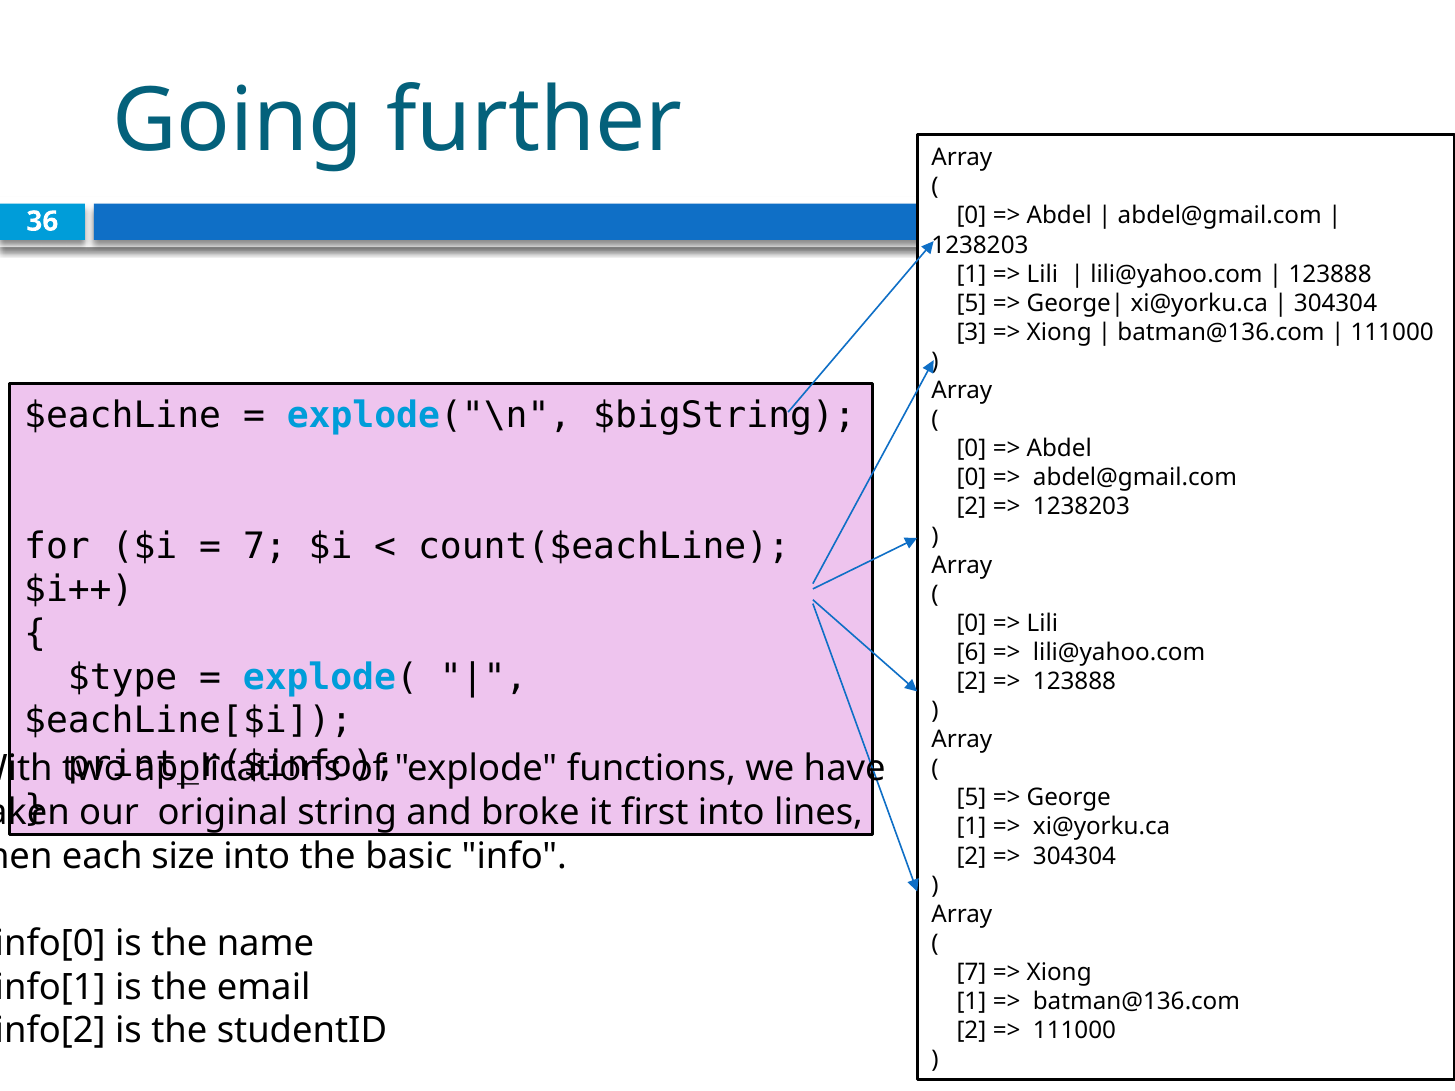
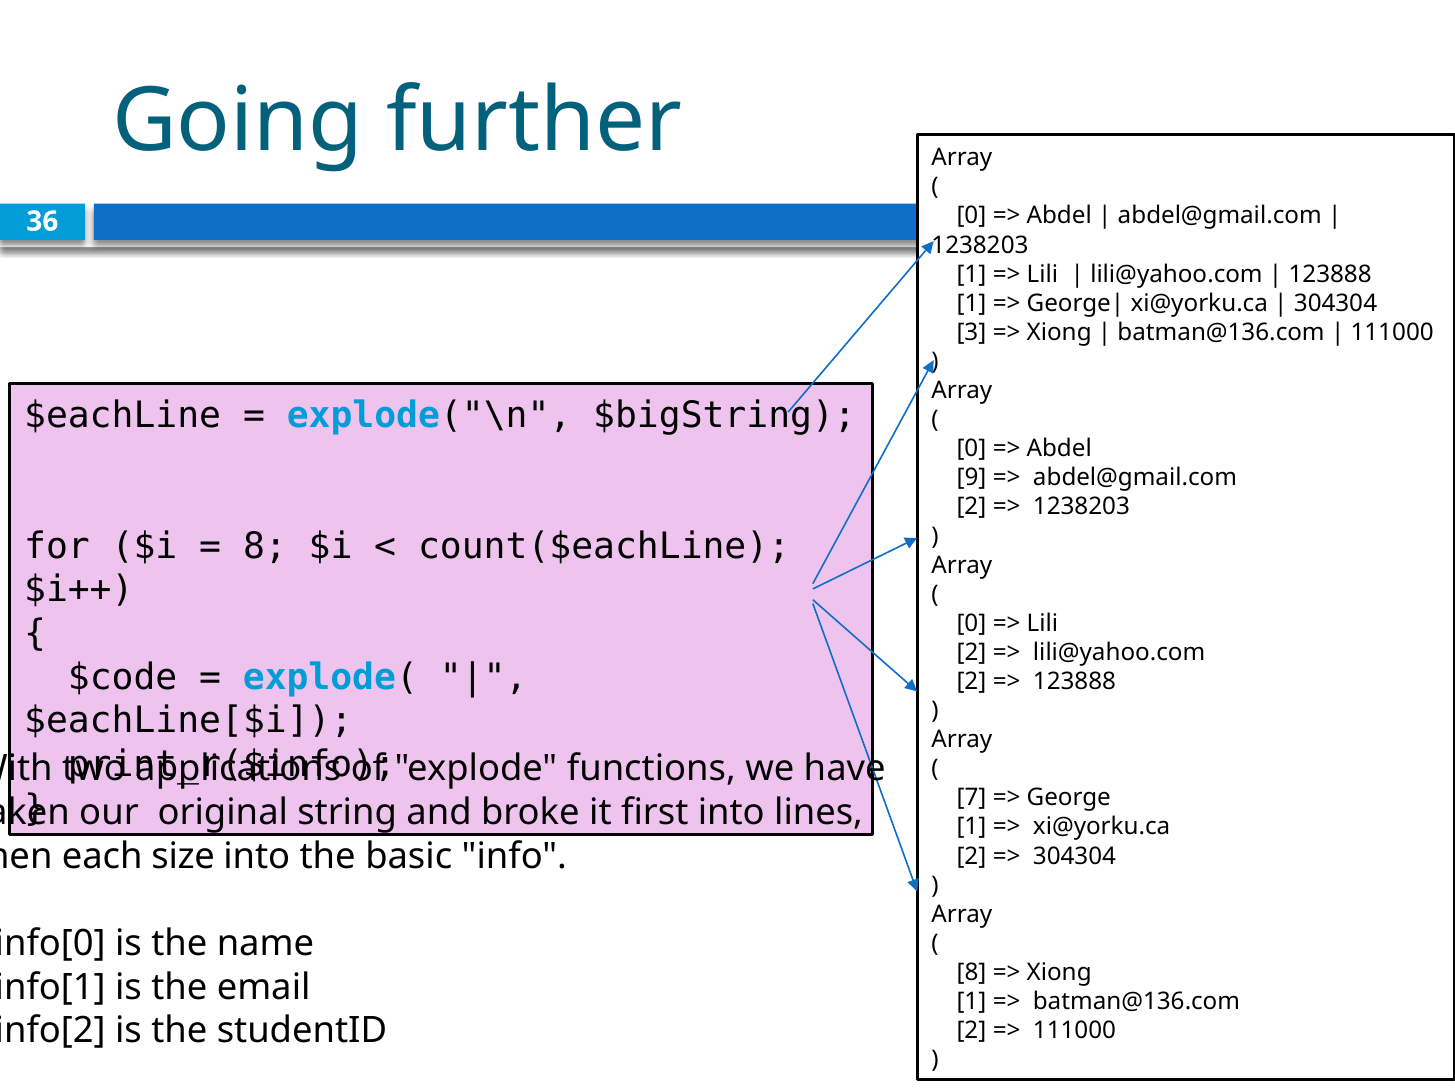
5: 5 -> 1 (972, 303)
0: 0 -> 9 (972, 478)
7: 7 -> 8 (265, 546)
6: 6 -> 2 (972, 653)
$type: $type -> $code (123, 677)
5: 5 -> 7 (972, 798)
7: 7 -> 8 (972, 973)
